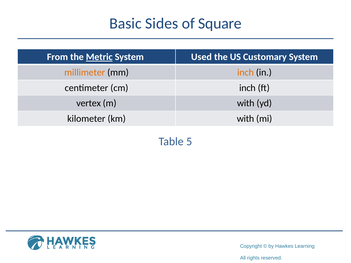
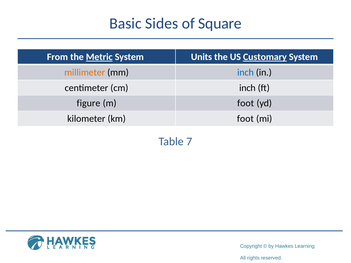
Used: Used -> Units (201, 57)
Customary underline: none -> present (265, 57)
inch colour: orange -> blue (245, 72)
vertex: vertex -> figure (89, 103)
m with: with -> foot (246, 103)
km with: with -> foot (245, 119)
5: 5 -> 7 (189, 142)
